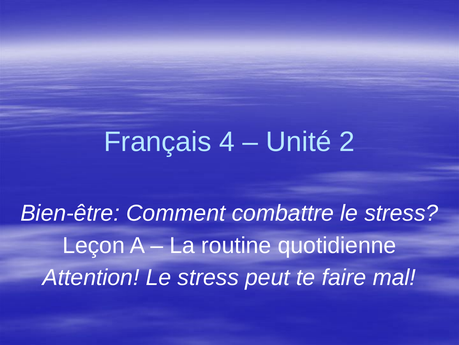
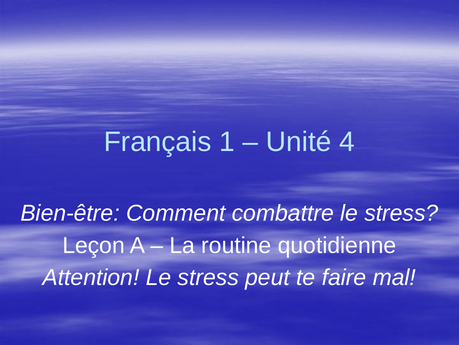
4: 4 -> 1 (227, 142)
2: 2 -> 4 (347, 142)
